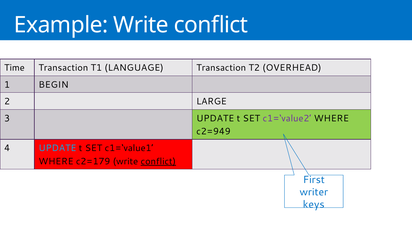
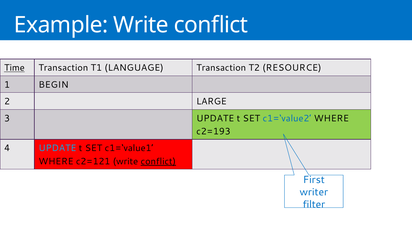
Time underline: none -> present (14, 68)
OVERHEAD: OVERHEAD -> RESOURCE (292, 68)
c1=‘value2 colour: purple -> blue (287, 118)
c2=949: c2=949 -> c2=193 (213, 131)
c2=179: c2=179 -> c2=121 (93, 161)
keys: keys -> filter (314, 204)
